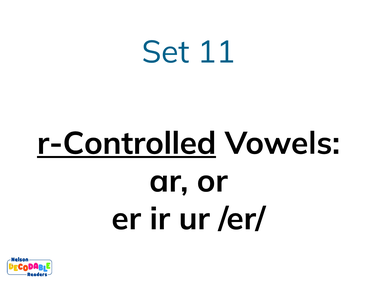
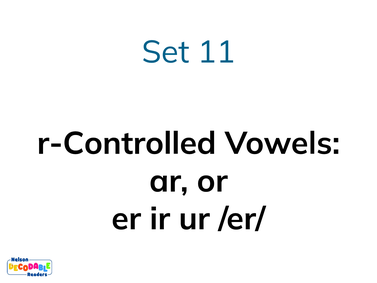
r-Controlled underline: present -> none (127, 143)
